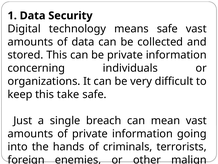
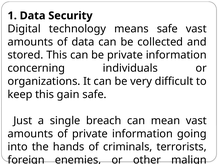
take: take -> gain (68, 94)
